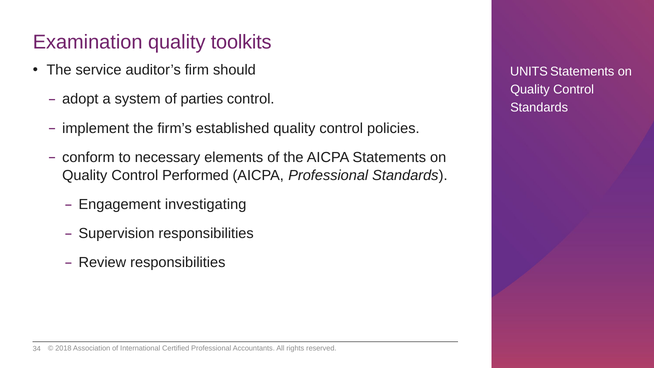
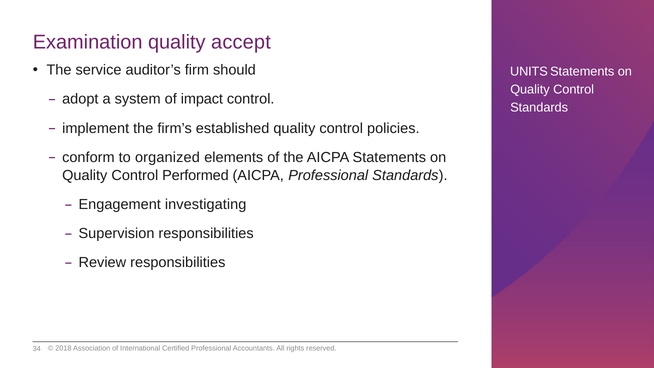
toolkits: toolkits -> accept (241, 42)
parties: parties -> impact (202, 99)
necessary: necessary -> organized (167, 157)
